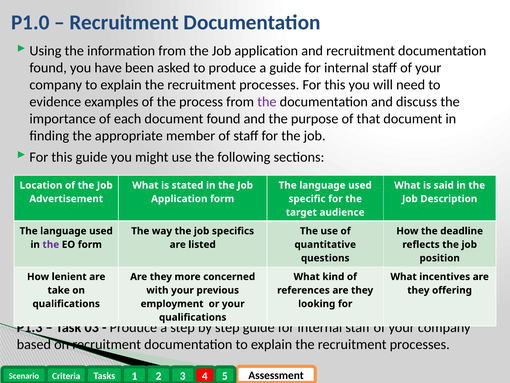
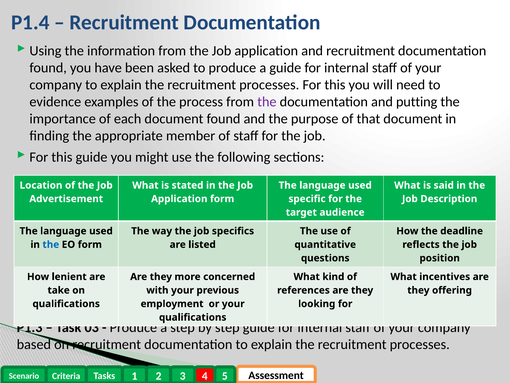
P1.0: P1.0 -> P1.4 (30, 22)
discuss: discuss -> putting (417, 102)
the colour: purple -> blue (51, 244)
